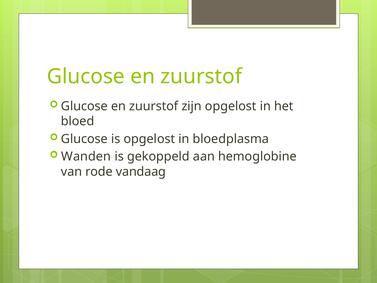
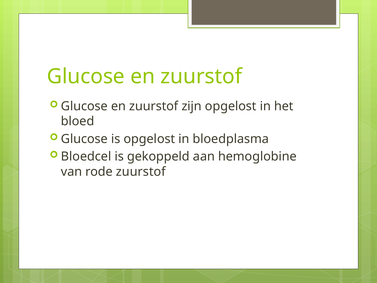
Wanden: Wanden -> Bloedcel (86, 156)
rode vandaag: vandaag -> zuurstof (141, 171)
